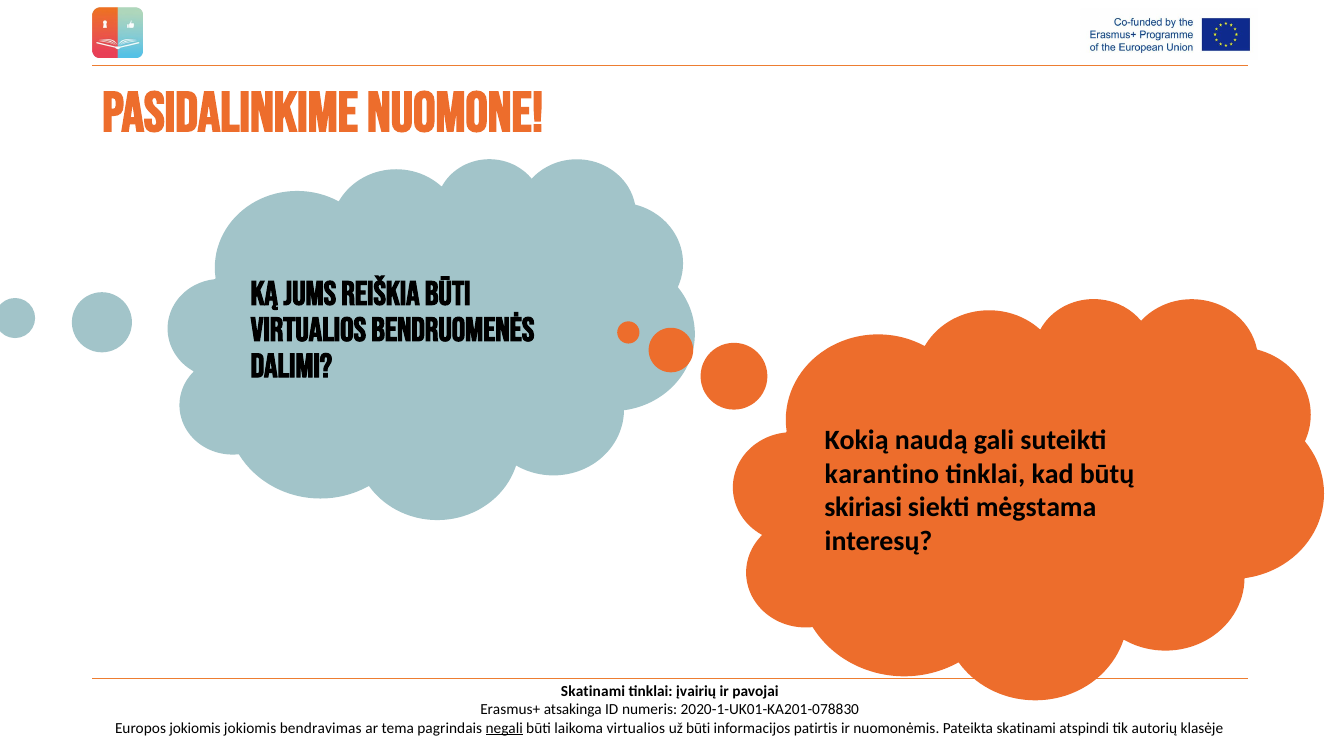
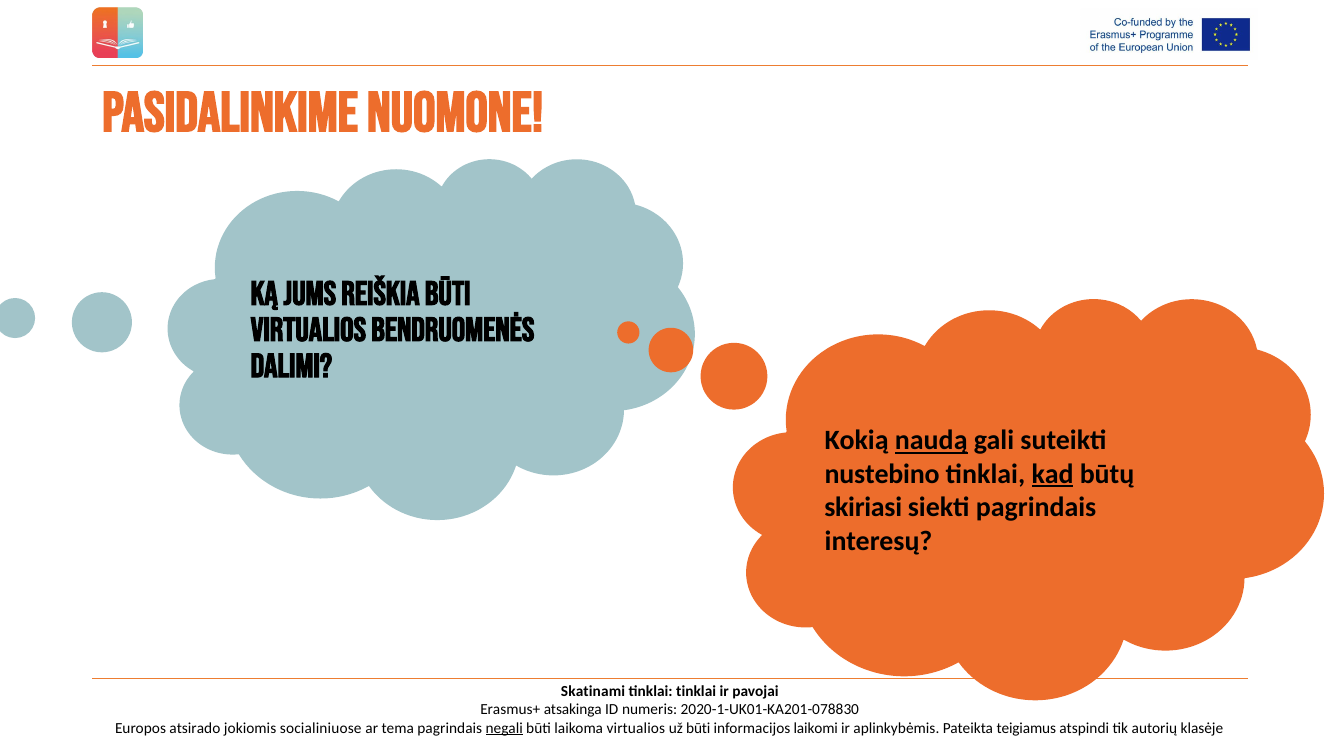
naudą underline: none -> present (931, 441)
karantino: karantino -> nustebino (882, 474)
kad underline: none -> present (1053, 474)
siekti mėgstama: mėgstama -> pagrindais (1036, 508)
tinklai įvairių: įvairių -> tinklai (696, 691)
Europos jokiomis: jokiomis -> atsirado (195, 728)
bendravimas: bendravimas -> socialiniuose (321, 728)
patirtis: patirtis -> laikomi (816, 728)
nuomonėmis: nuomonėmis -> aplinkybėmis (896, 728)
Pateikta skatinami: skatinami -> teigiamus (1026, 728)
